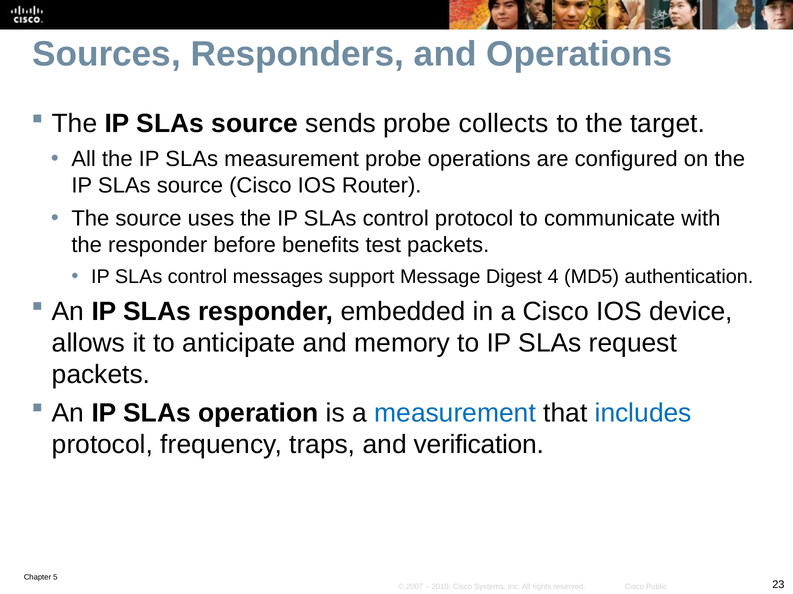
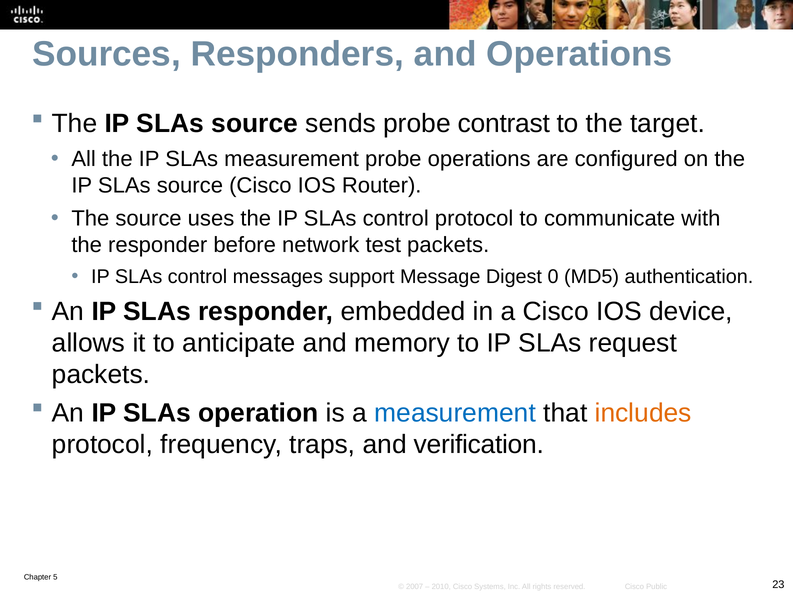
collects: collects -> contrast (504, 124)
benefits: benefits -> network (321, 245)
4: 4 -> 0 (553, 277)
includes colour: blue -> orange (643, 414)
